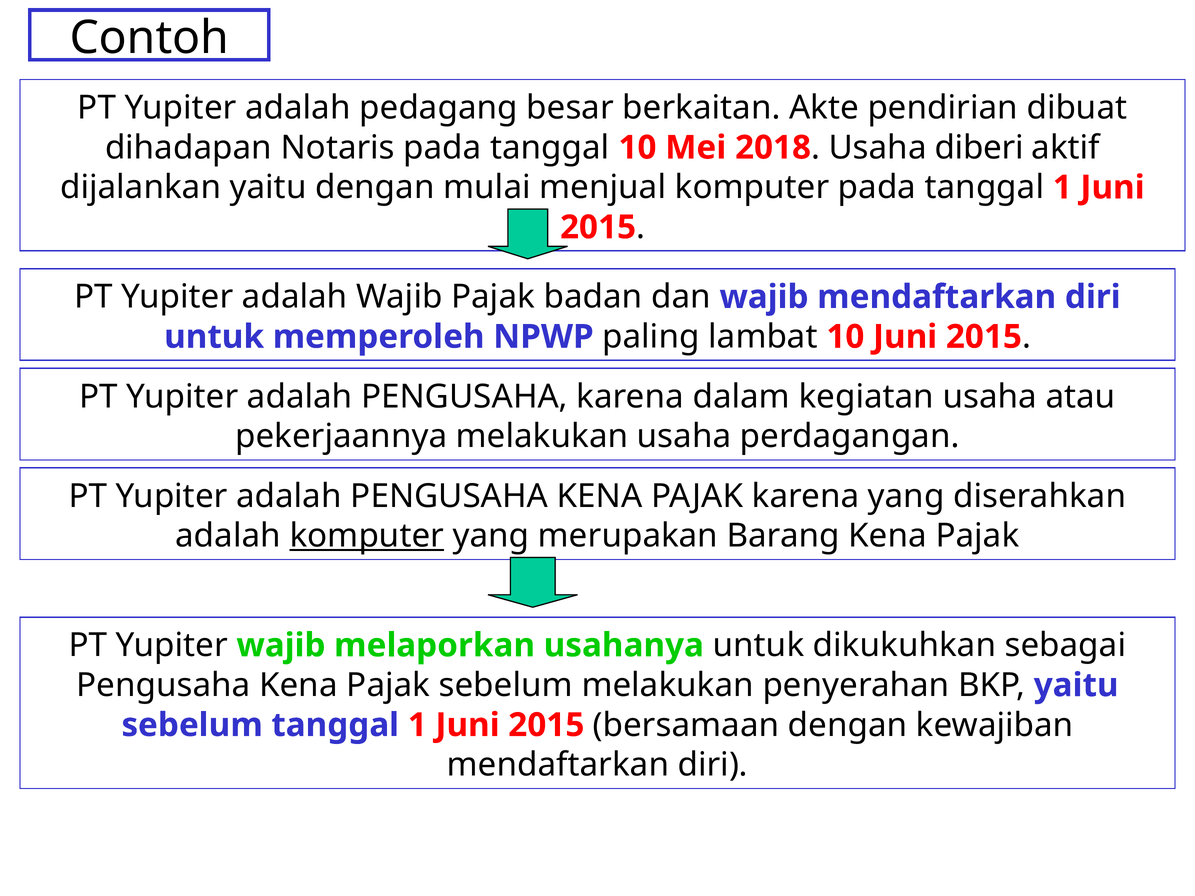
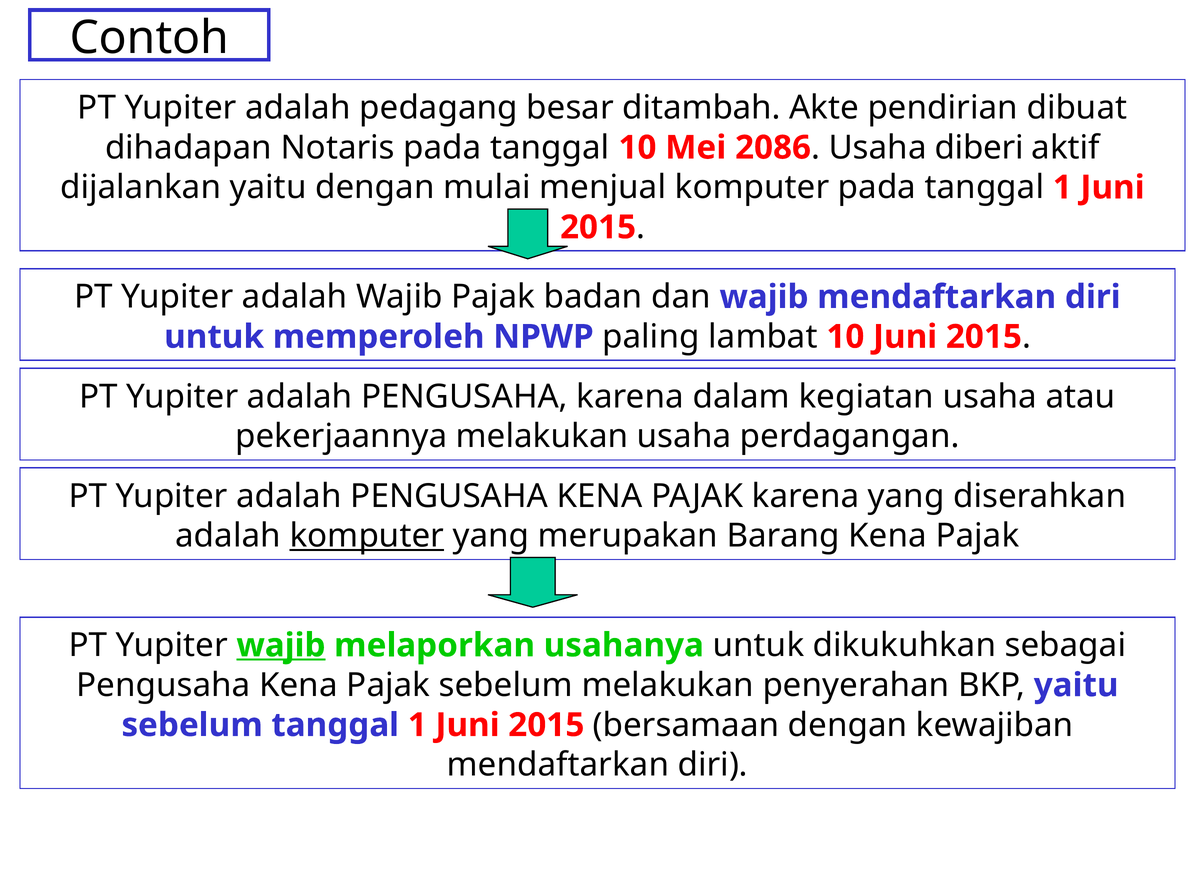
berkaitan: berkaitan -> ditambah (702, 108)
2018: 2018 -> 2086 (773, 148)
wajib underline: none -> present (281, 646)
